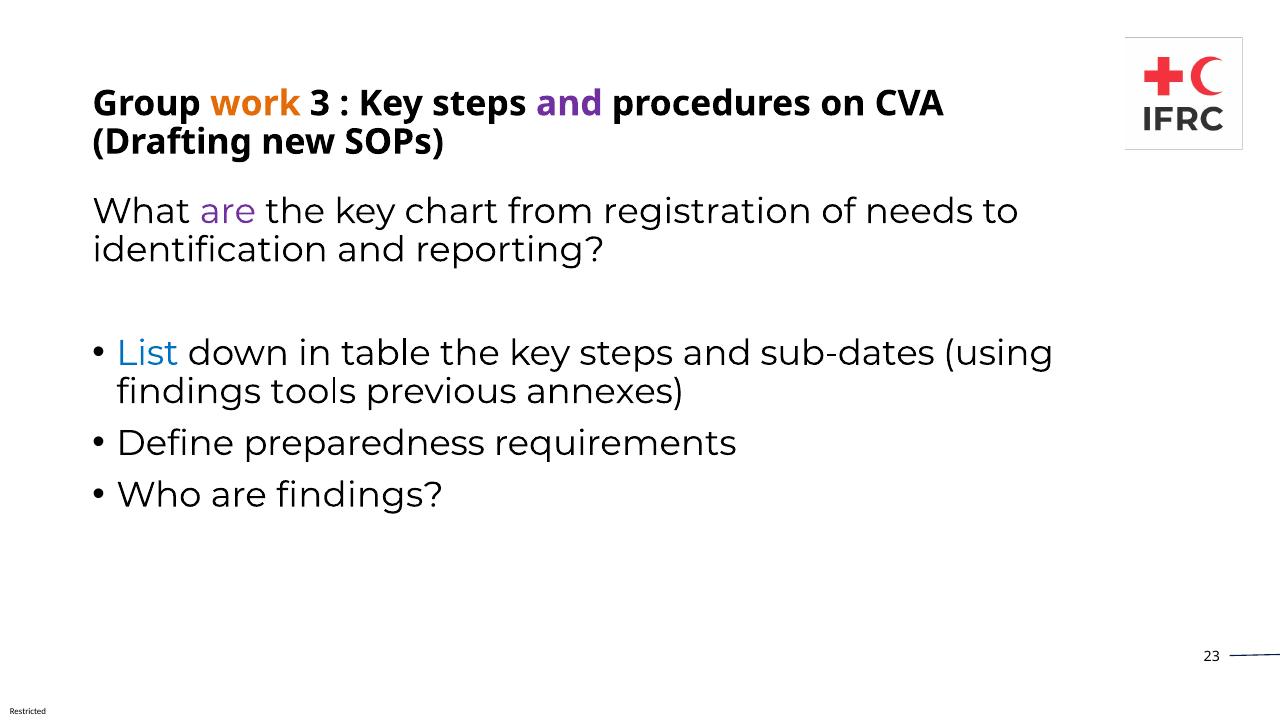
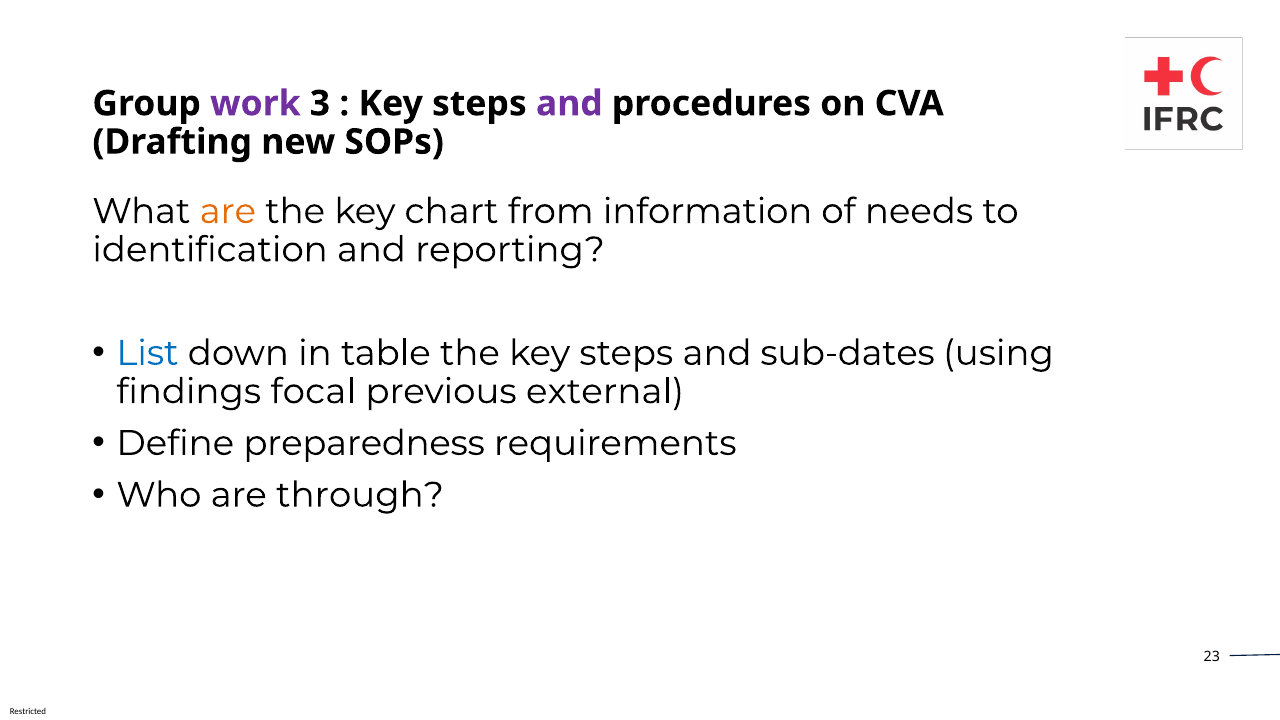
work colour: orange -> purple (255, 104)
are colour: purple -> orange (228, 211)
registration: registration -> information (708, 211)
tools: tools -> focal (313, 392)
annexes: annexes -> external (605, 392)
are findings: findings -> through (360, 495)
